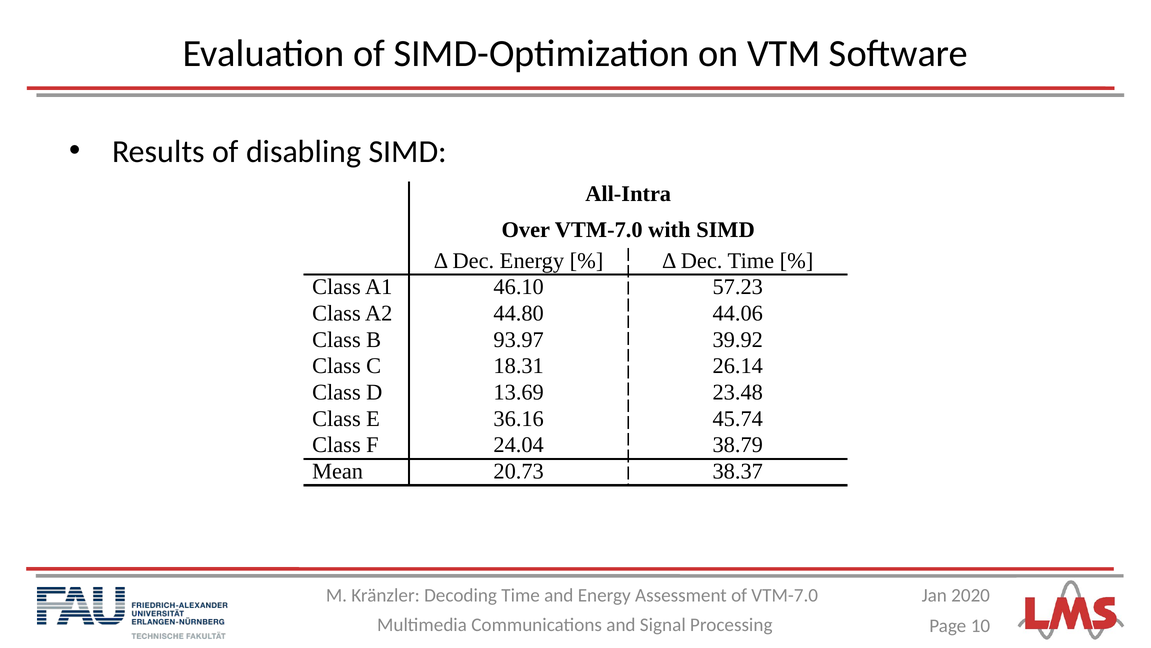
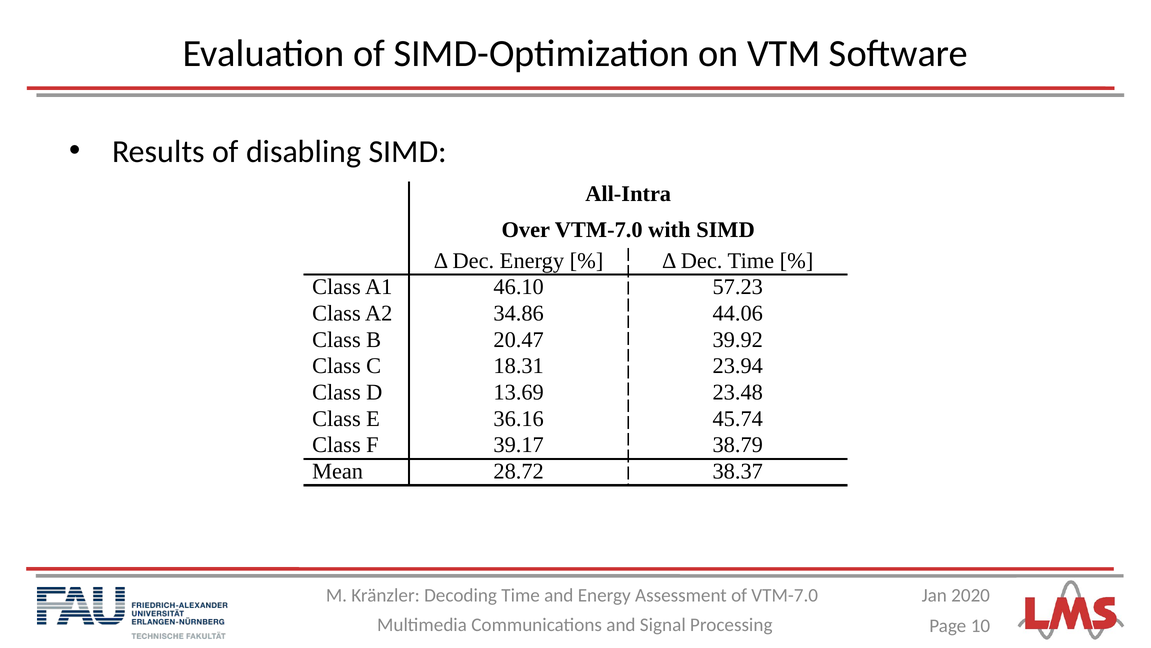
44.80: 44.80 -> 34.86 (519, 313)
93.97: 93.97 -> 20.47 (519, 339)
26.14: 26.14 -> 23.94 (738, 366)
24.04: 24.04 -> 39.17 (519, 445)
20.73: 20.73 -> 28.72 (519, 471)
